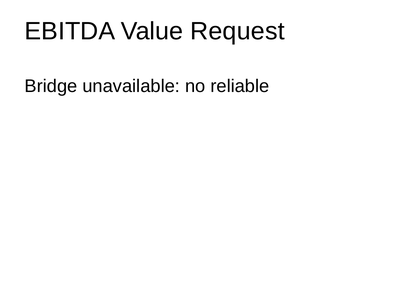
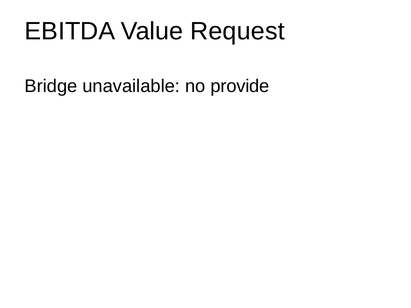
reliable: reliable -> provide (240, 86)
